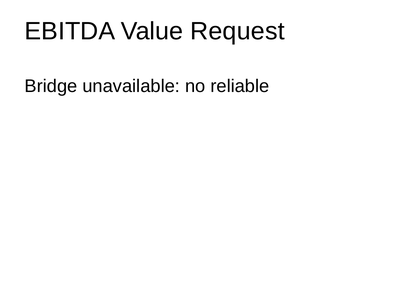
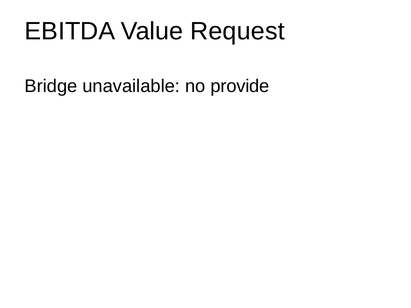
reliable: reliable -> provide (240, 86)
